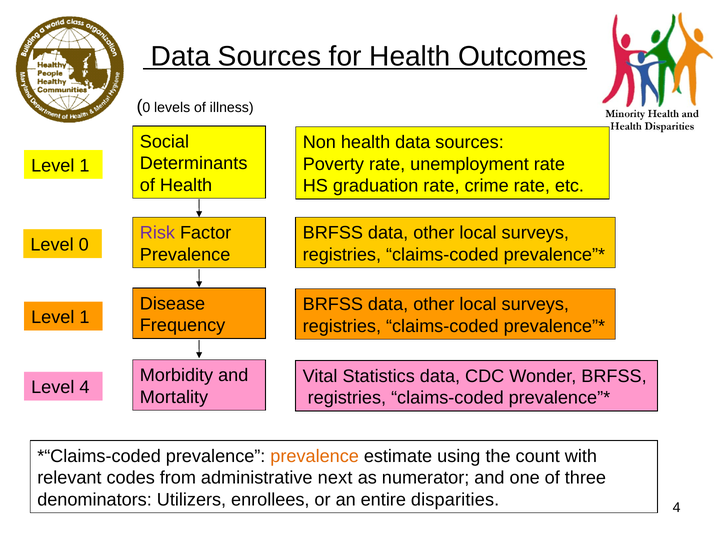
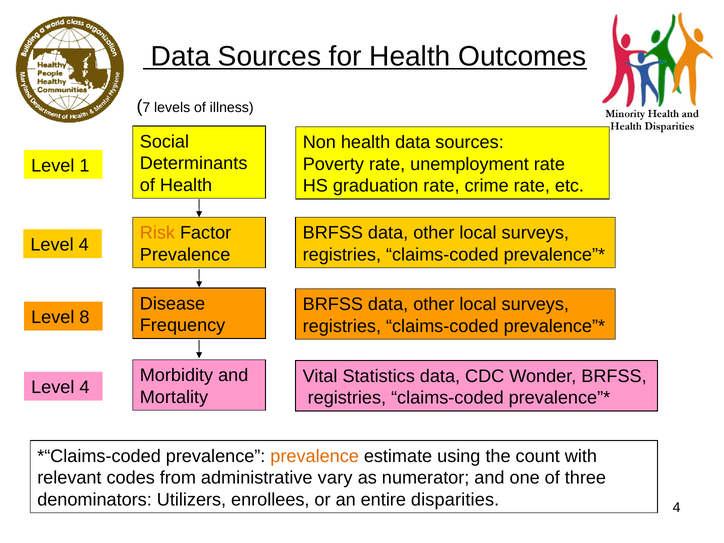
0: 0 -> 7 (146, 107)
Risk colour: purple -> orange (157, 233)
0: 0 -> 4 (84, 245)
1: 1 -> 8 (84, 317)
next: next -> vary (335, 478)
